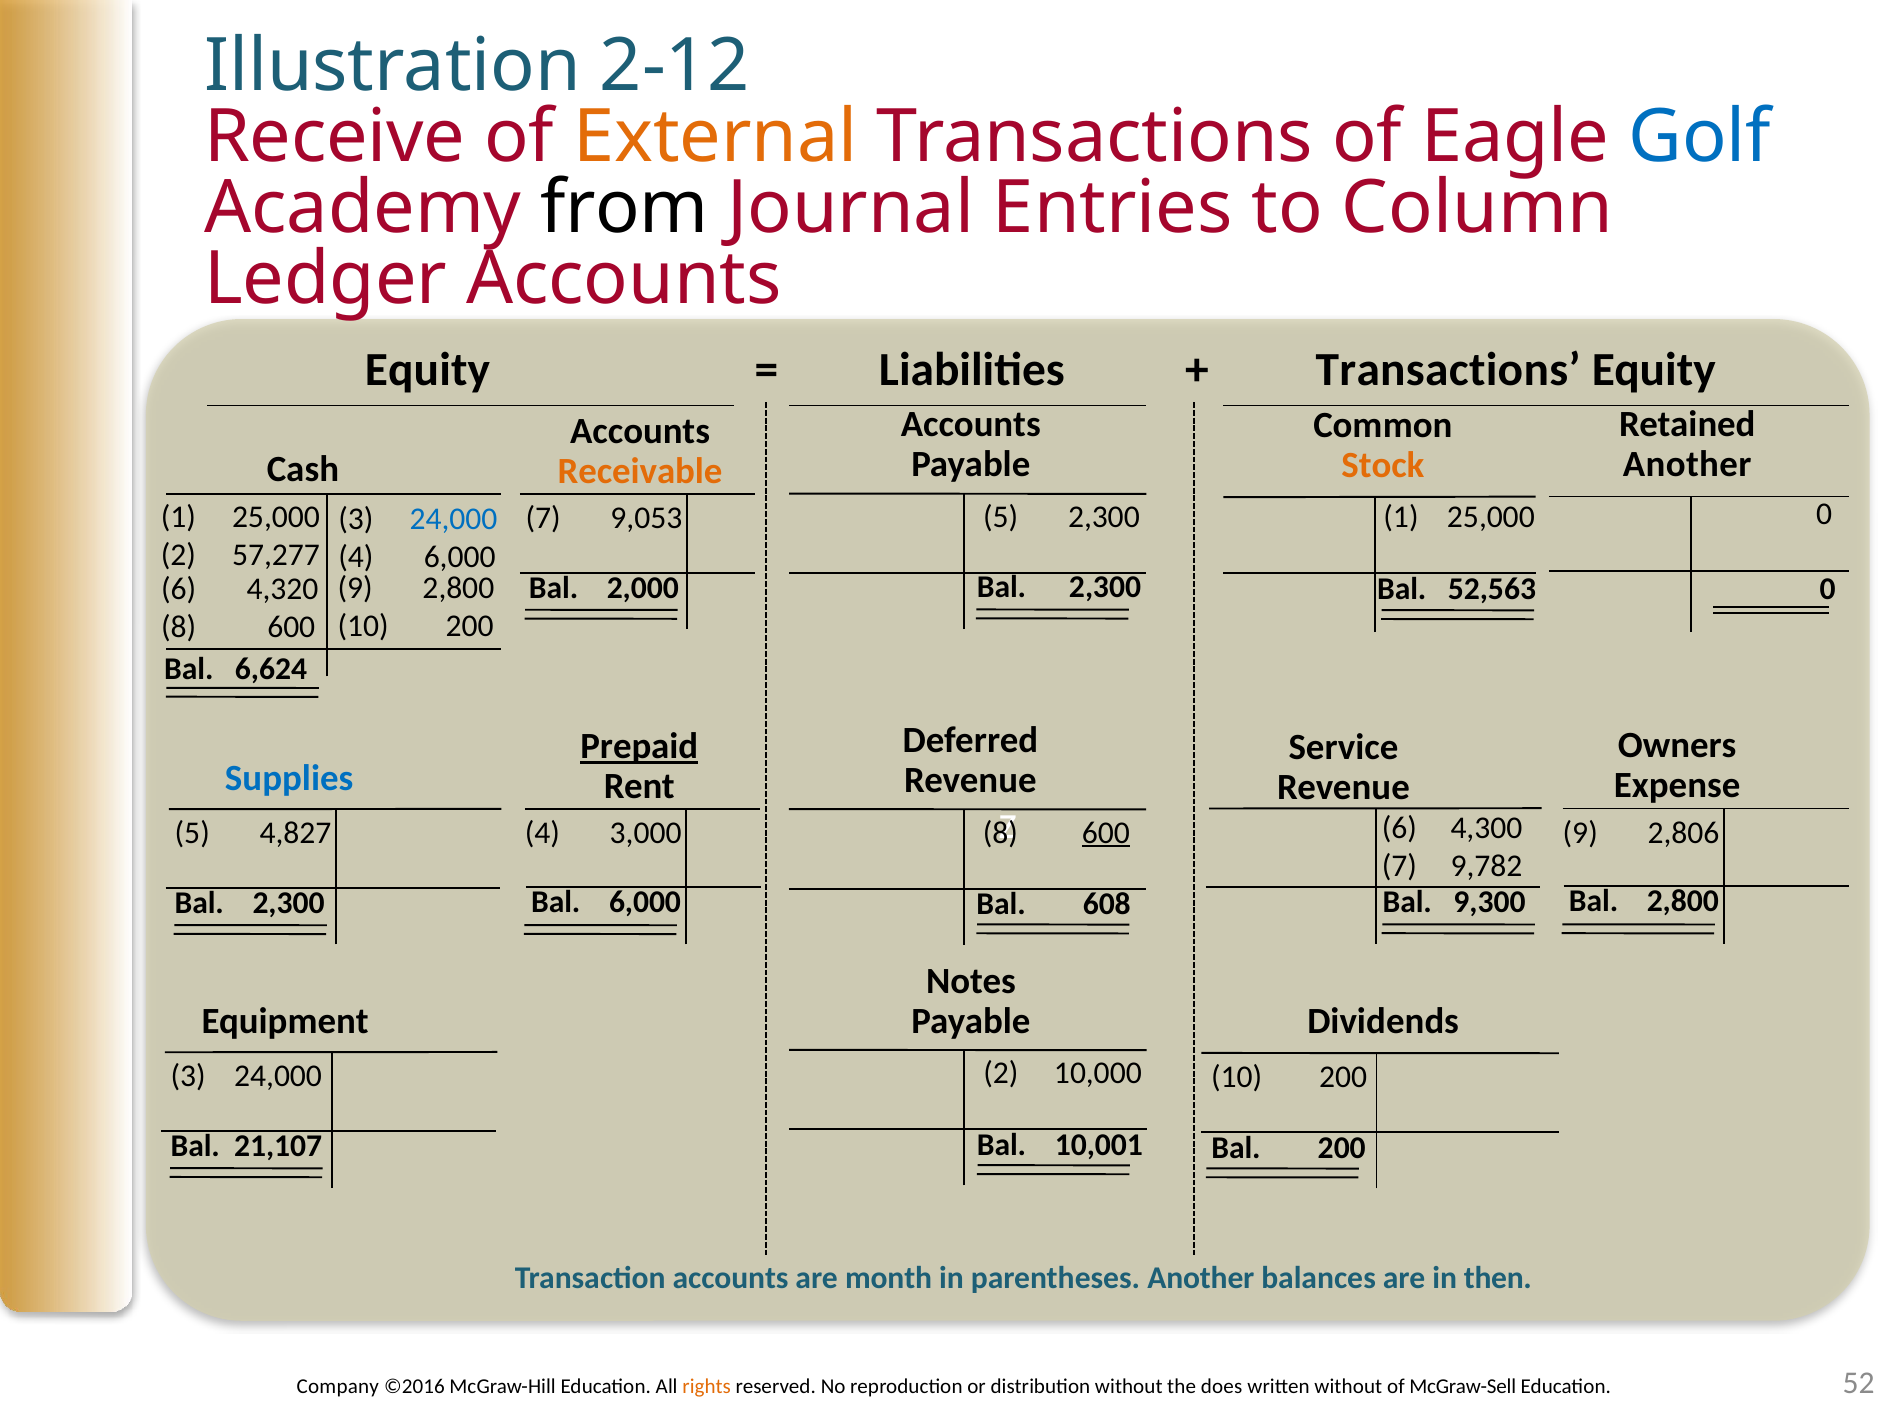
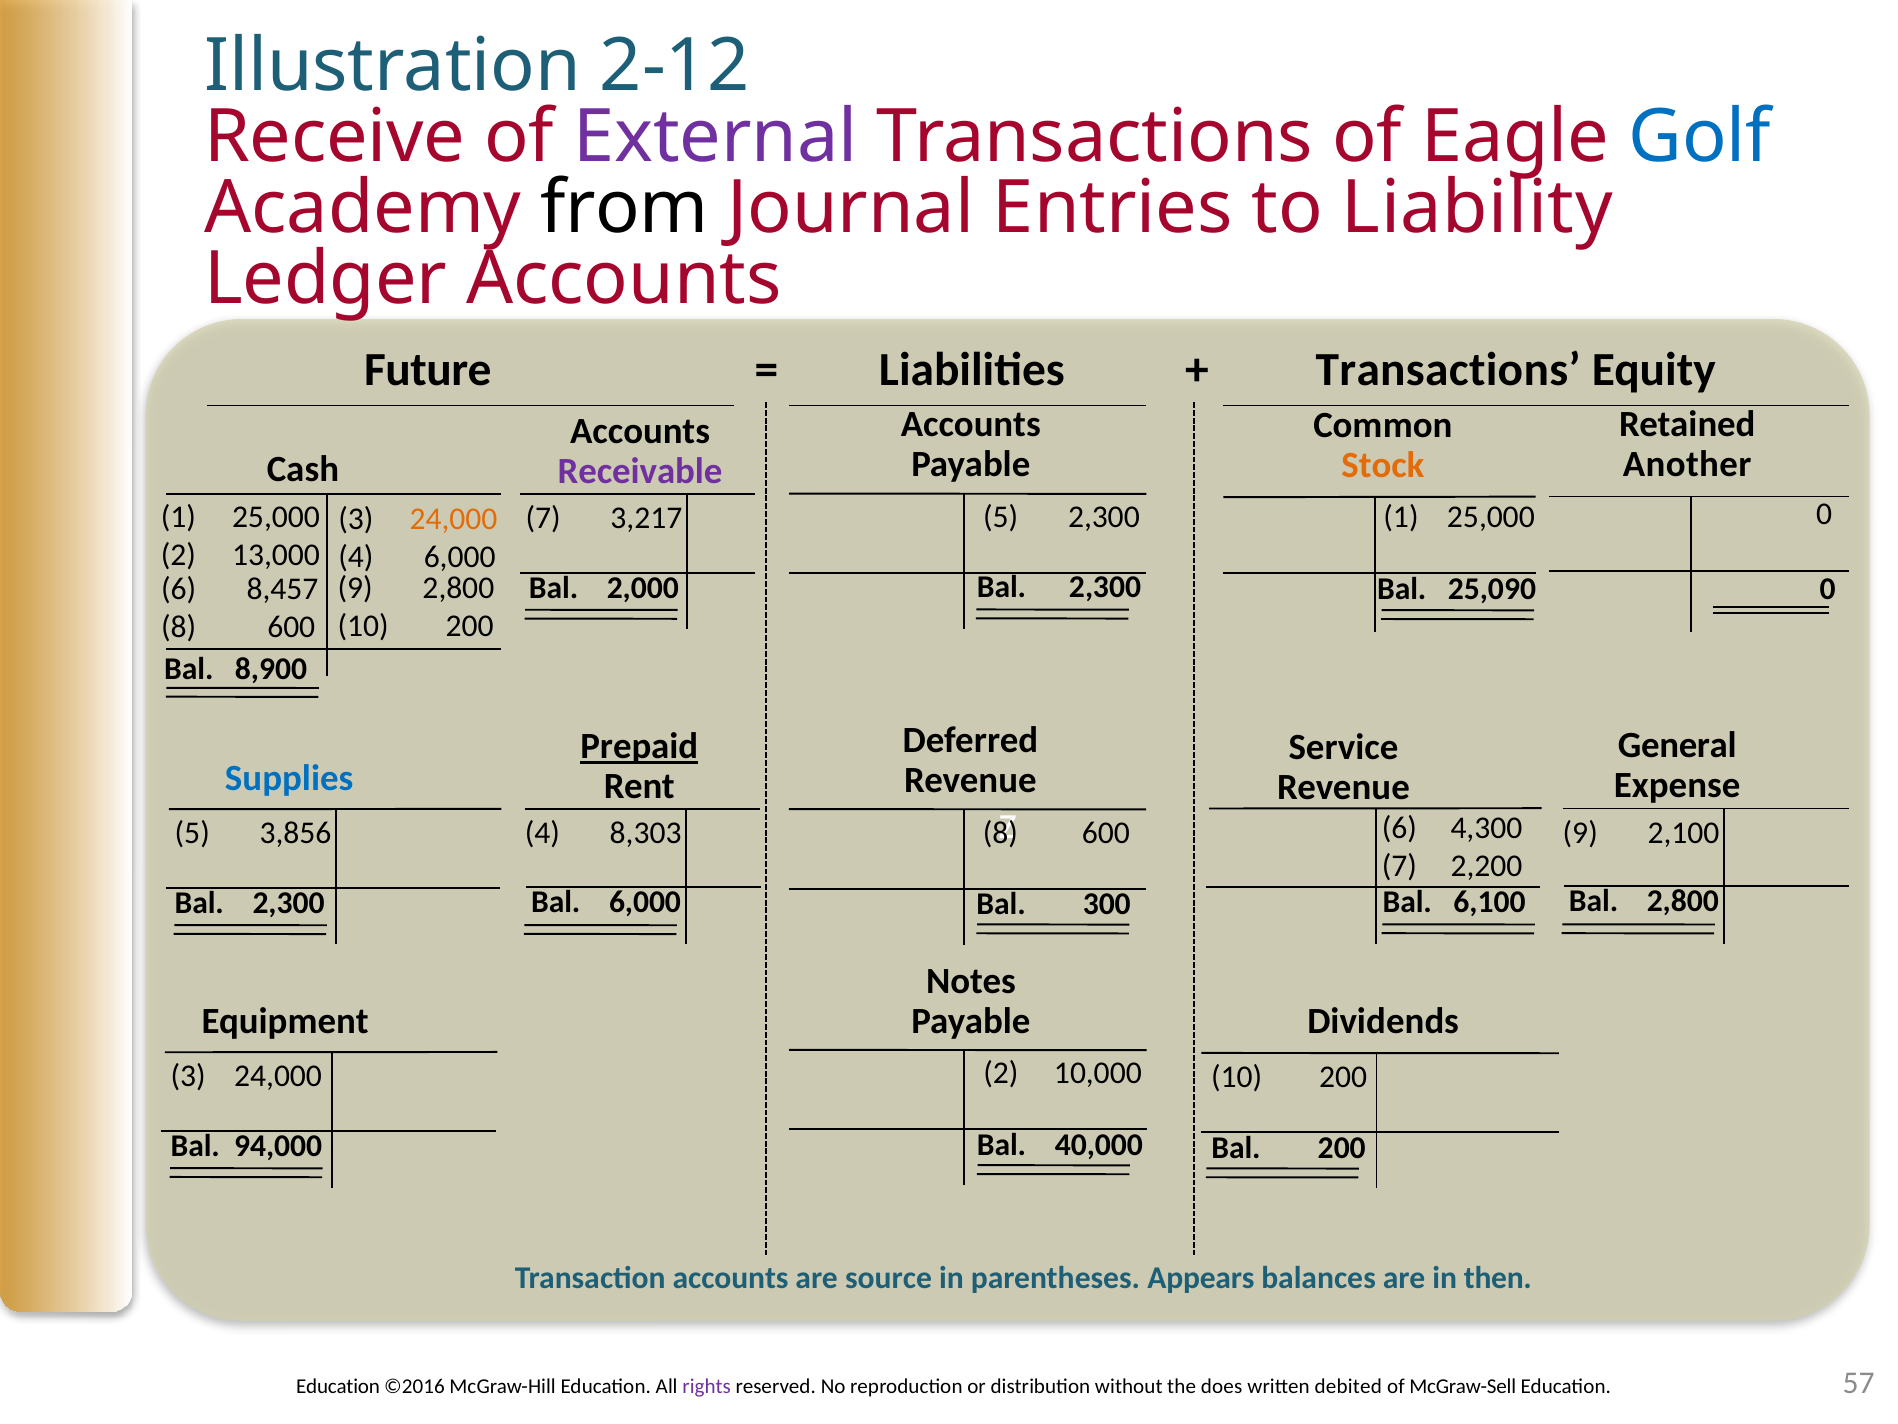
External colour: orange -> purple (716, 137)
Column: Column -> Liability (1477, 208)
Equity: Equity -> Future (428, 370)
Receivable colour: orange -> purple (640, 471)
9,053: 9,053 -> 3,217 (646, 518)
24,000 colour: blue -> orange (453, 519)
57,277: 57,277 -> 13,000 (276, 555)
4,320: 4,320 -> 8,457 (282, 588)
52,563: 52,563 -> 25,090 (1492, 588)
6,624: 6,624 -> 8,900 (271, 669)
Owners: Owners -> General (1677, 746)
2,806: 2,806 -> 2,100 (1683, 832)
600 underline: present -> none (1106, 832)
4,827: 4,827 -> 3,856 (295, 833)
3,000: 3,000 -> 8,303 (646, 833)
9,782: 9,782 -> 2,200 (1486, 866)
608: 608 -> 300 (1107, 904)
9,300: 9,300 -> 6,100 (1489, 902)
10,001: 10,001 -> 40,000 (1099, 1145)
21,107: 21,107 -> 94,000 (278, 1146)
month: month -> source (888, 1278)
parentheses Another: Another -> Appears (1201, 1278)
Company: Company -> Education (338, 1386)
rights colour: orange -> purple (707, 1386)
written without: without -> debited (1348, 1386)
52: 52 -> 57 (1859, 1383)
